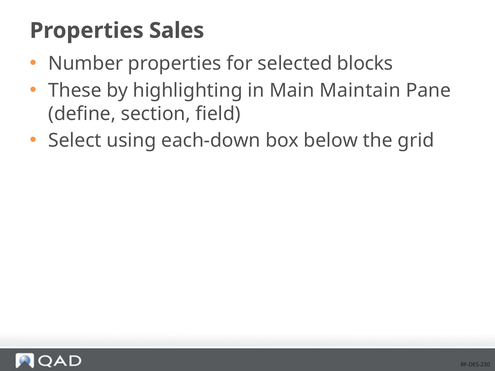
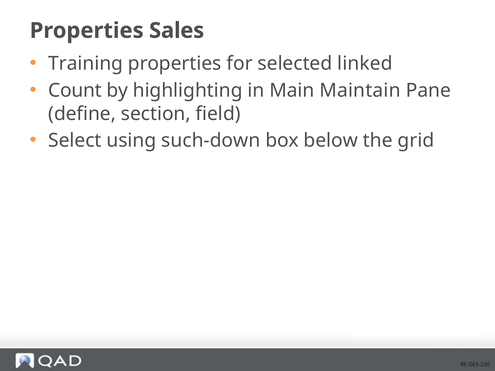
Number: Number -> Training (86, 64)
blocks: blocks -> linked (365, 64)
These: These -> Count (75, 91)
each-down: each-down -> such-down (211, 141)
